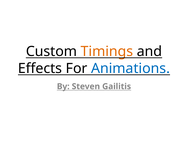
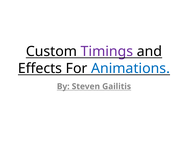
Timings colour: orange -> purple (107, 51)
